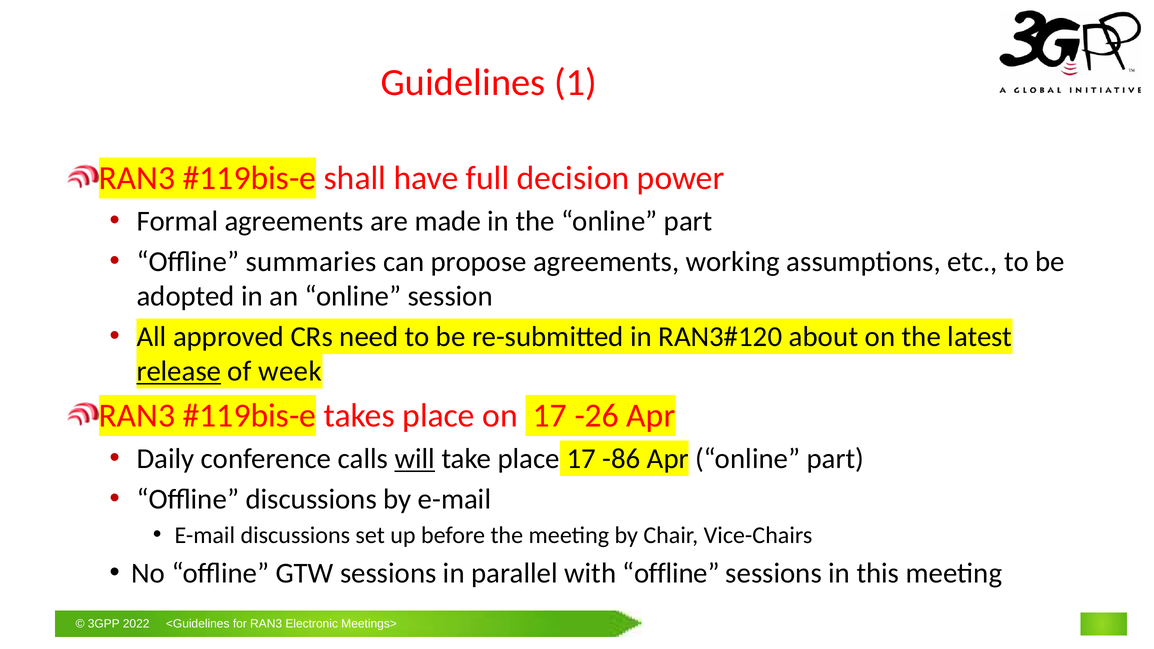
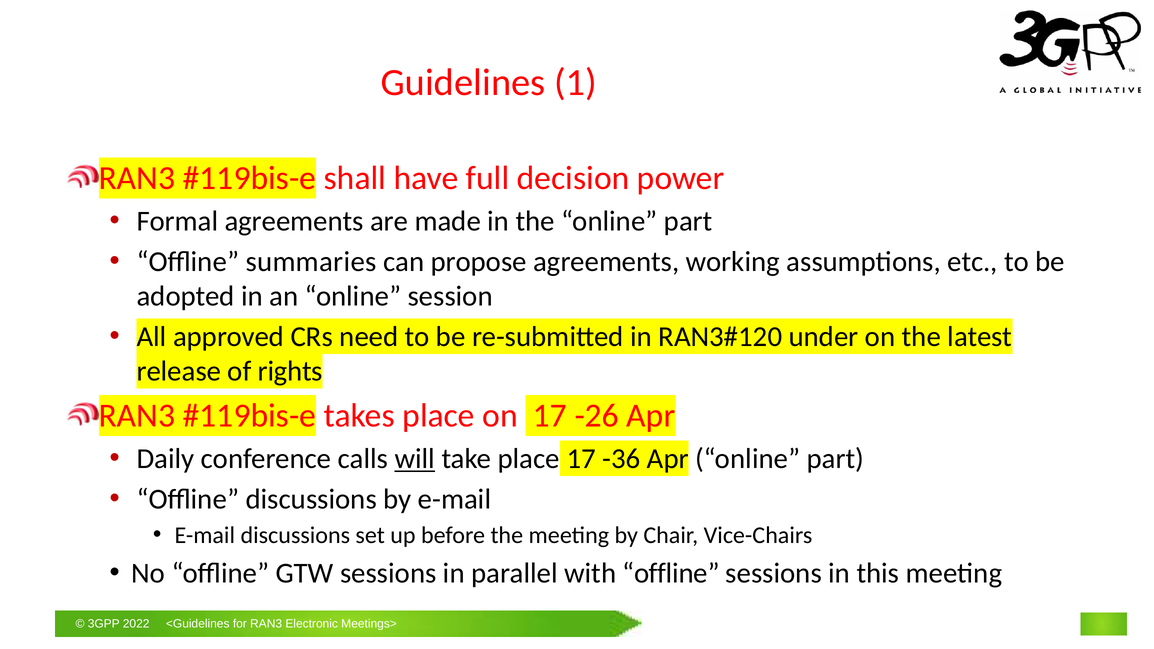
about: about -> under (824, 337)
release underline: present -> none (179, 371)
week: week -> rights (290, 371)
-86: -86 -> -36 (621, 459)
